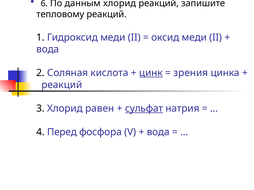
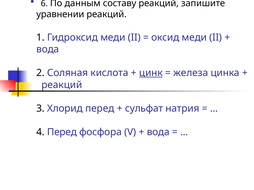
данным хлорид: хлорид -> составу (120, 3)
тепловому: тепловому -> уравнении (60, 14)
зрения: зрения -> железа (191, 73)
Хлорид равен: равен -> перед (100, 109)
сульфат underline: present -> none (144, 109)
